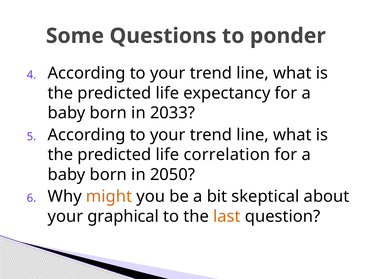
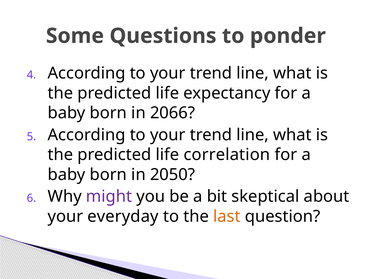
2033: 2033 -> 2066 (173, 113)
might colour: orange -> purple (109, 196)
graphical: graphical -> everyday (123, 216)
